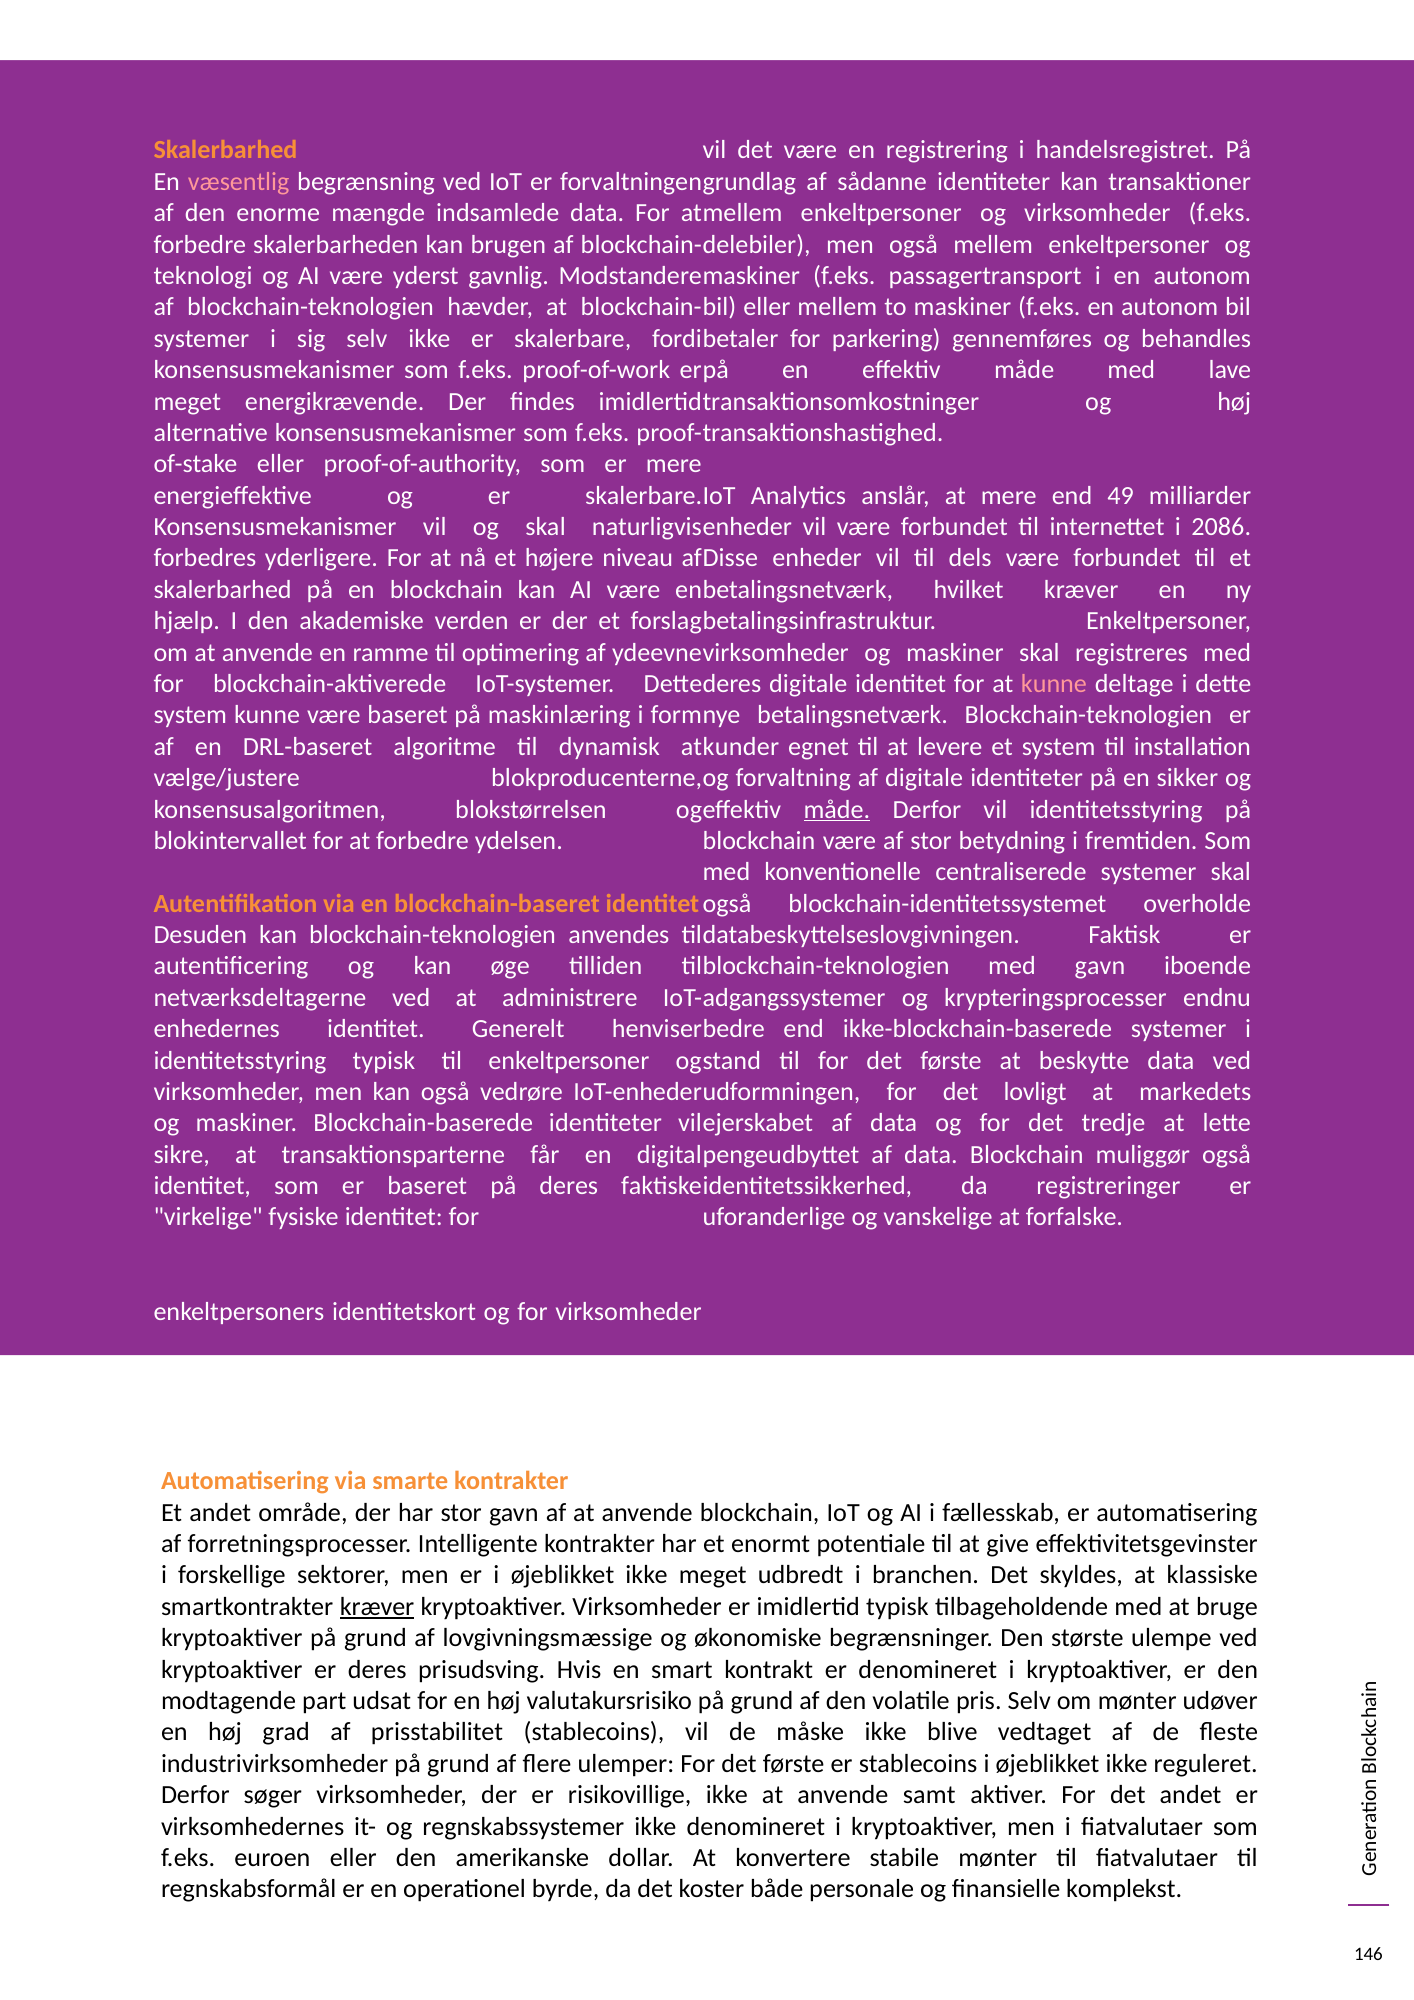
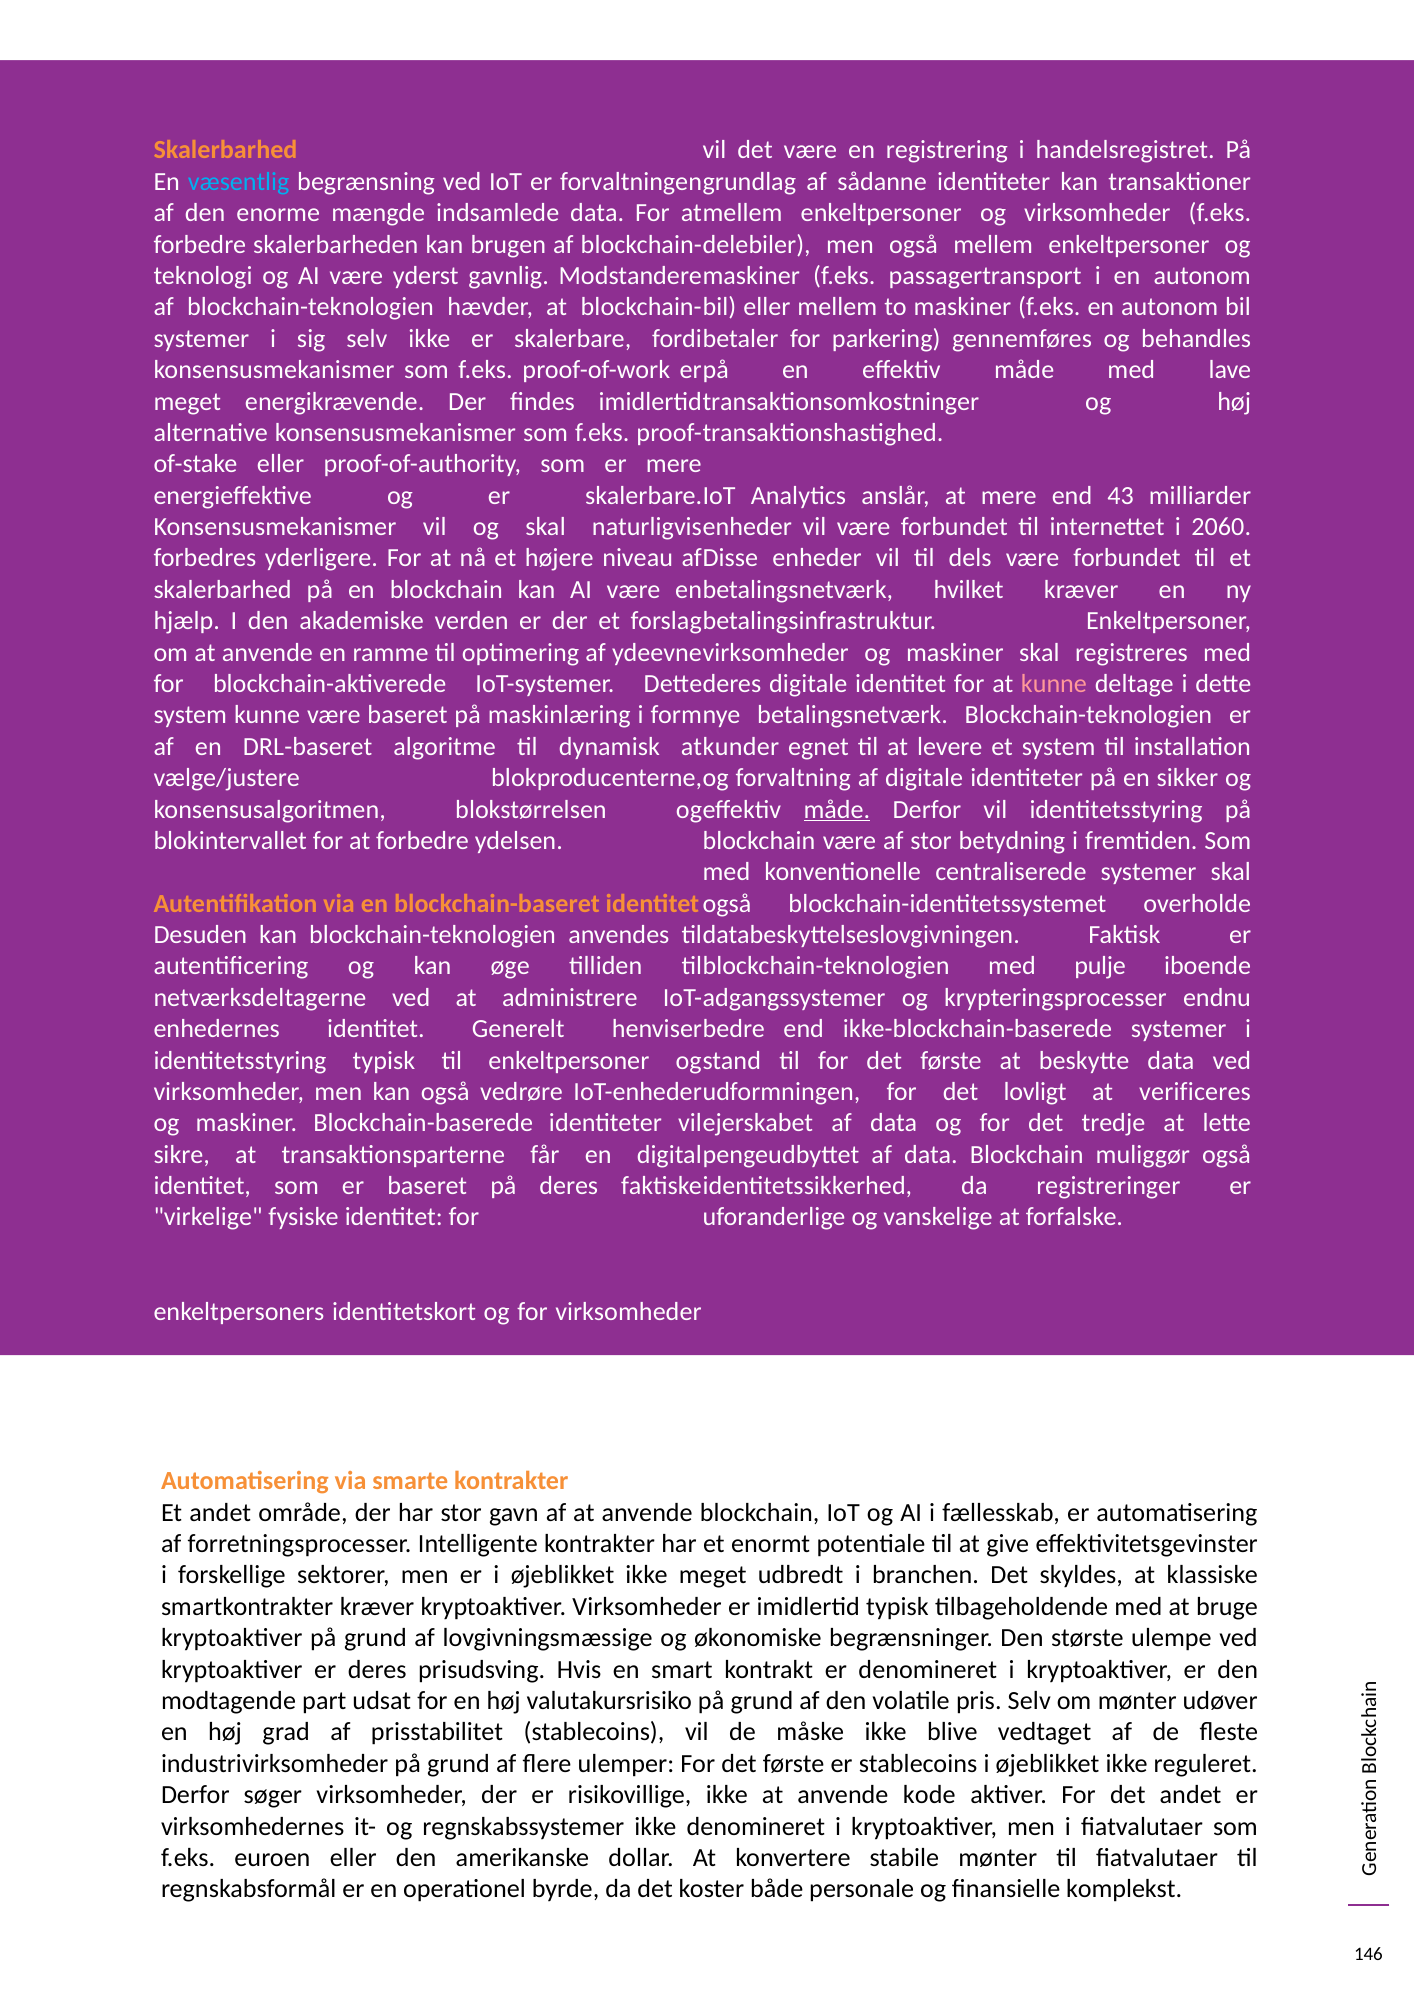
væsentlig colour: pink -> light blue (239, 182)
49: 49 -> 43 (1121, 496)
2086: 2086 -> 2060 (1221, 527)
med gavn: gavn -> pulje (1100, 966)
markedets: markedets -> verificeres (1195, 1092)
kræver underline: present -> none (377, 1607)
samt: samt -> kode (929, 1795)
